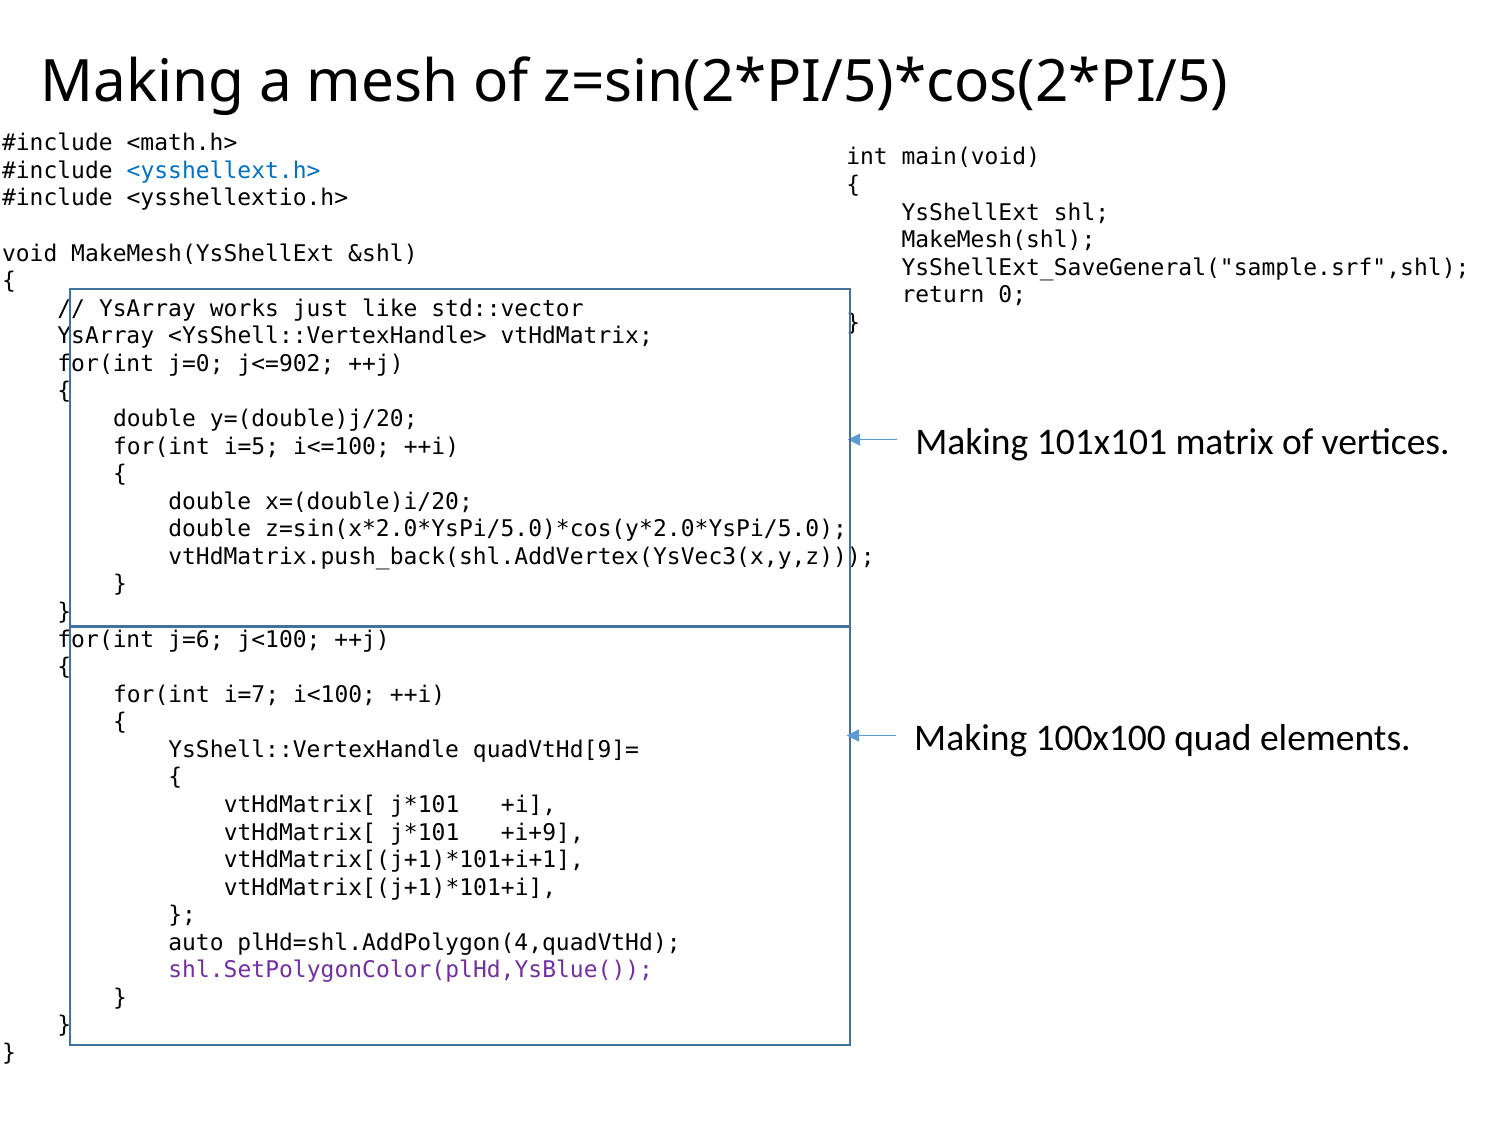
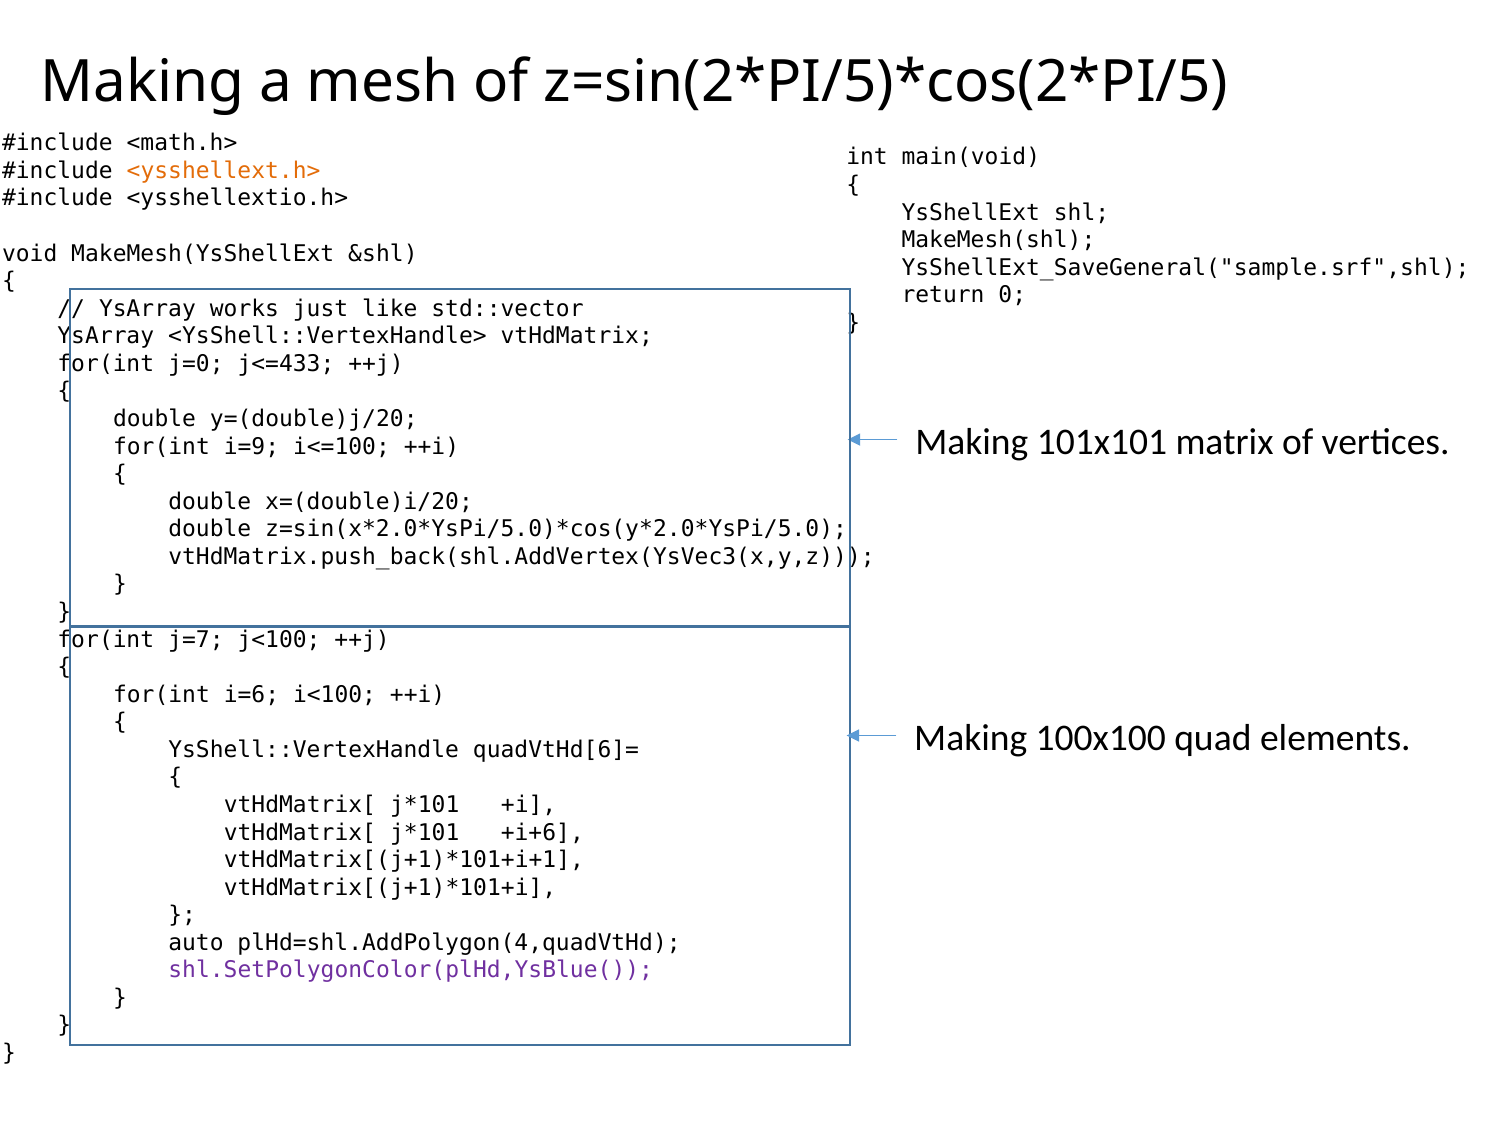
<ysshellext.h> colour: blue -> orange (224, 171)
j<=902: j<=902 -> j<=433 (286, 364)
i=5: i=5 -> i=9 (251, 446)
j=6: j=6 -> j=7 (196, 639)
i=7: i=7 -> i=6 (251, 694)
quadVtHd[9]=: quadVtHd[9]= -> quadVtHd[6]= (556, 749)
+i+9: +i+9 -> +i+6 (542, 832)
